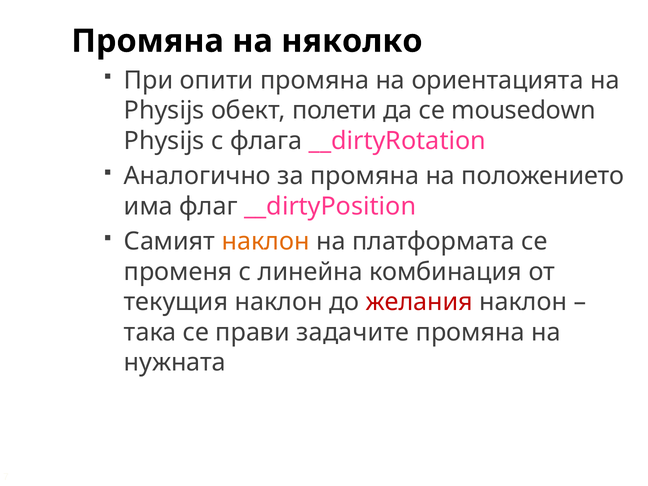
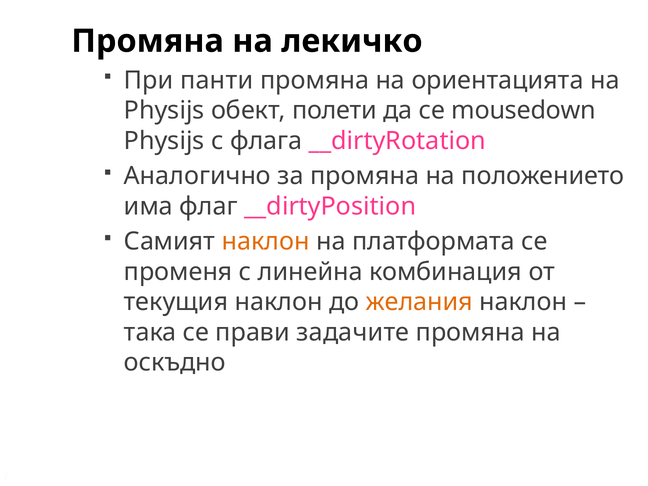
няколко: няколко -> лекичко (352, 41)
опити: опити -> панти (217, 80)
желания colour: red -> orange (419, 302)
нужната: нужната -> оскъдно (175, 363)
